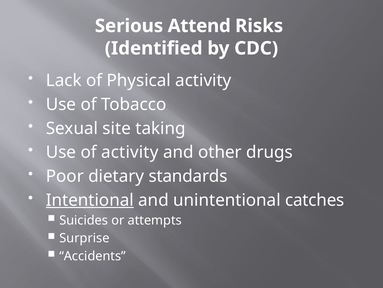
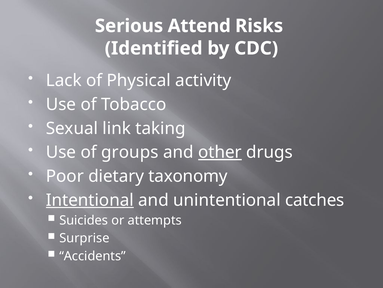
site: site -> link (117, 128)
of activity: activity -> groups (130, 152)
other underline: none -> present (220, 152)
standards: standards -> taxonomy (188, 176)
